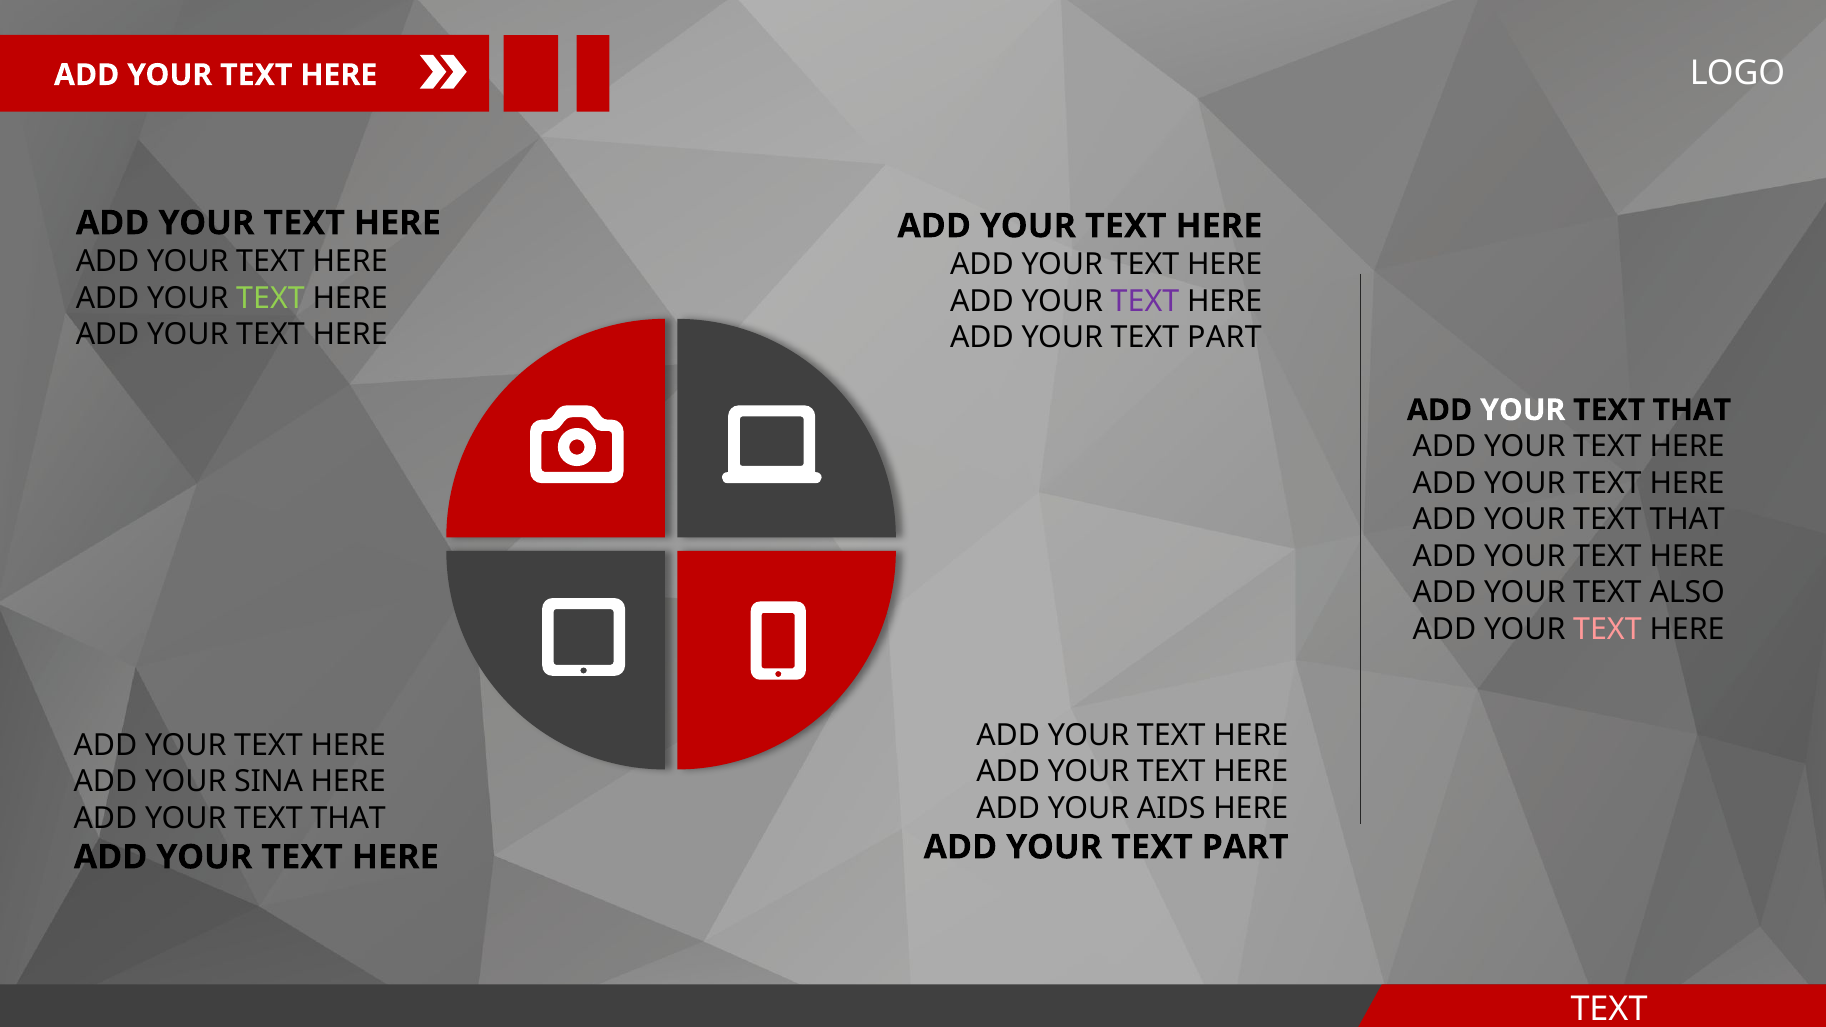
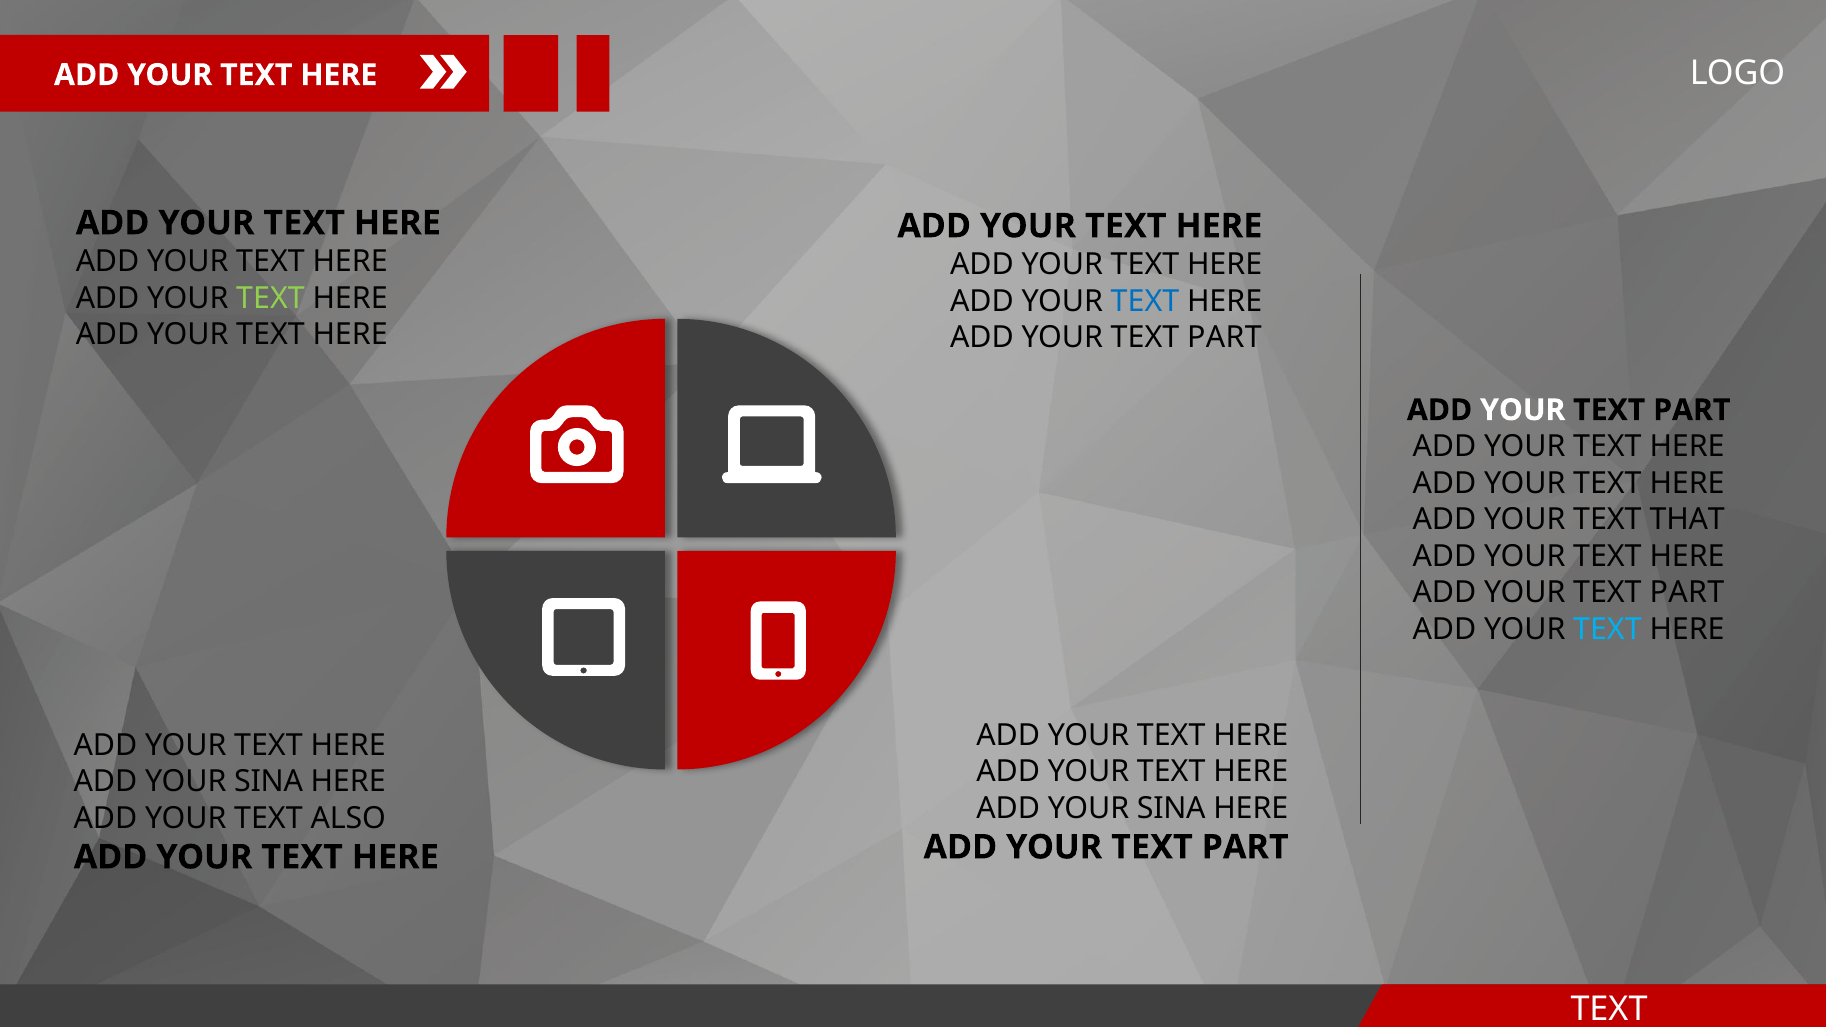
TEXT colour: purple -> blue (1145, 301)
THAT: THAT -> PART (1692, 410)
ALSO: ALSO -> PART (1687, 593)
TEXT colour: pink -> light blue (1607, 629)
AIDS: AIDS -> SINA (1171, 808)
THAT: THAT -> ALSO (348, 818)
